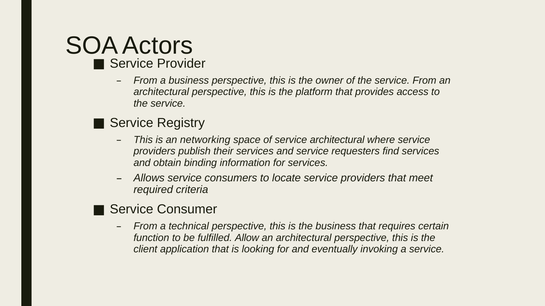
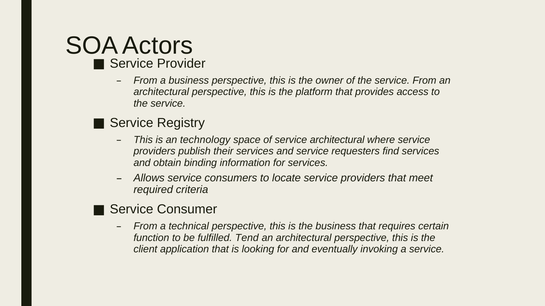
networking: networking -> technology (205, 140)
Allow: Allow -> Tend (247, 238)
